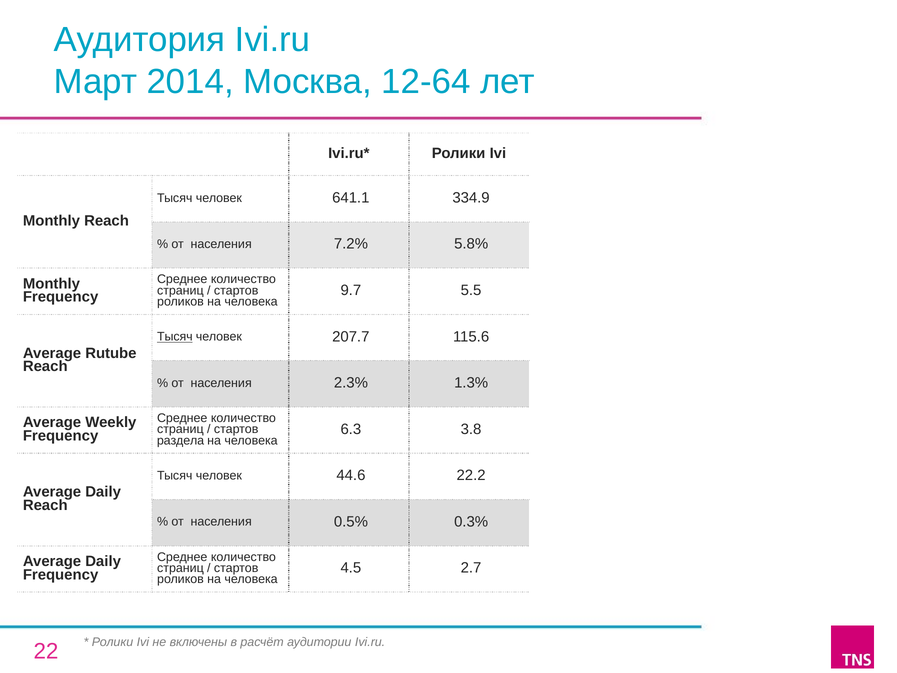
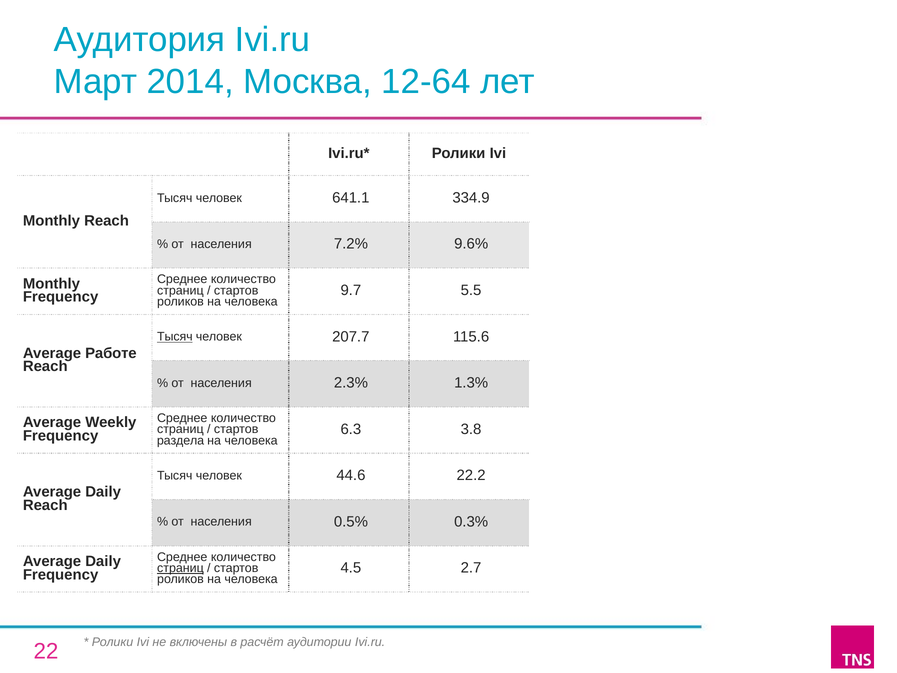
5.8%: 5.8% -> 9.6% (471, 244)
Rutube: Rutube -> Работе (111, 353)
страниц underline: none -> present (180, 568)
